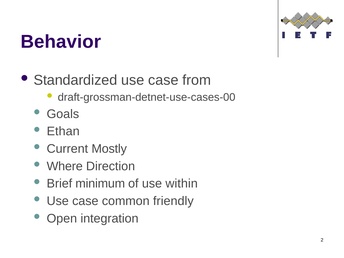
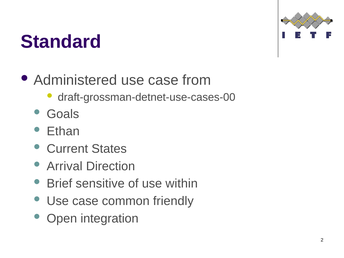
Behavior: Behavior -> Standard (61, 42)
Standardized: Standardized -> Administered (75, 80)
Mostly: Mostly -> States (109, 149)
Where: Where -> Arrival (65, 166)
minimum: minimum -> sensitive (100, 184)
